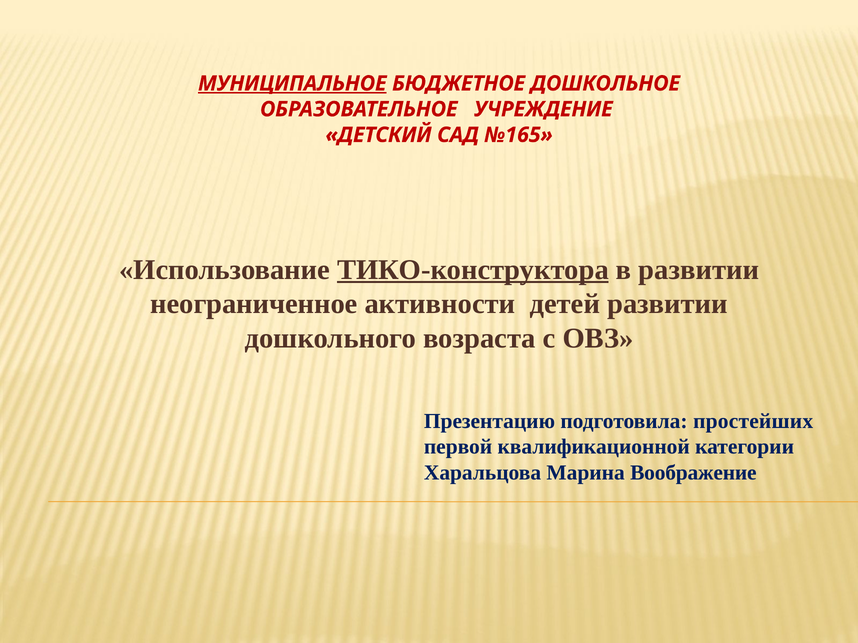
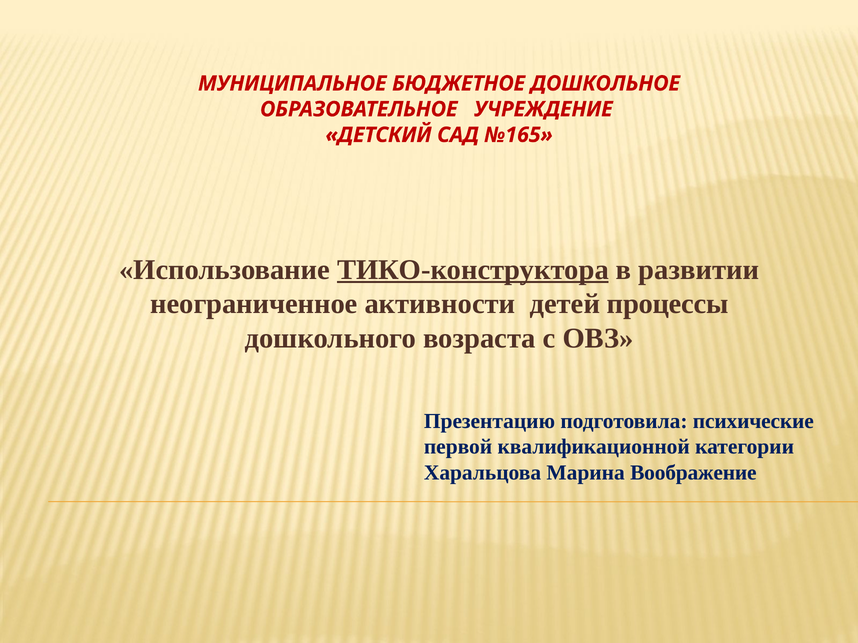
МУНИЦИПАЛЬНОЕ underline: present -> none (292, 84)
детей развитии: развитии -> процессы (668, 304)
простейших: простейших -> психические (753, 421)
